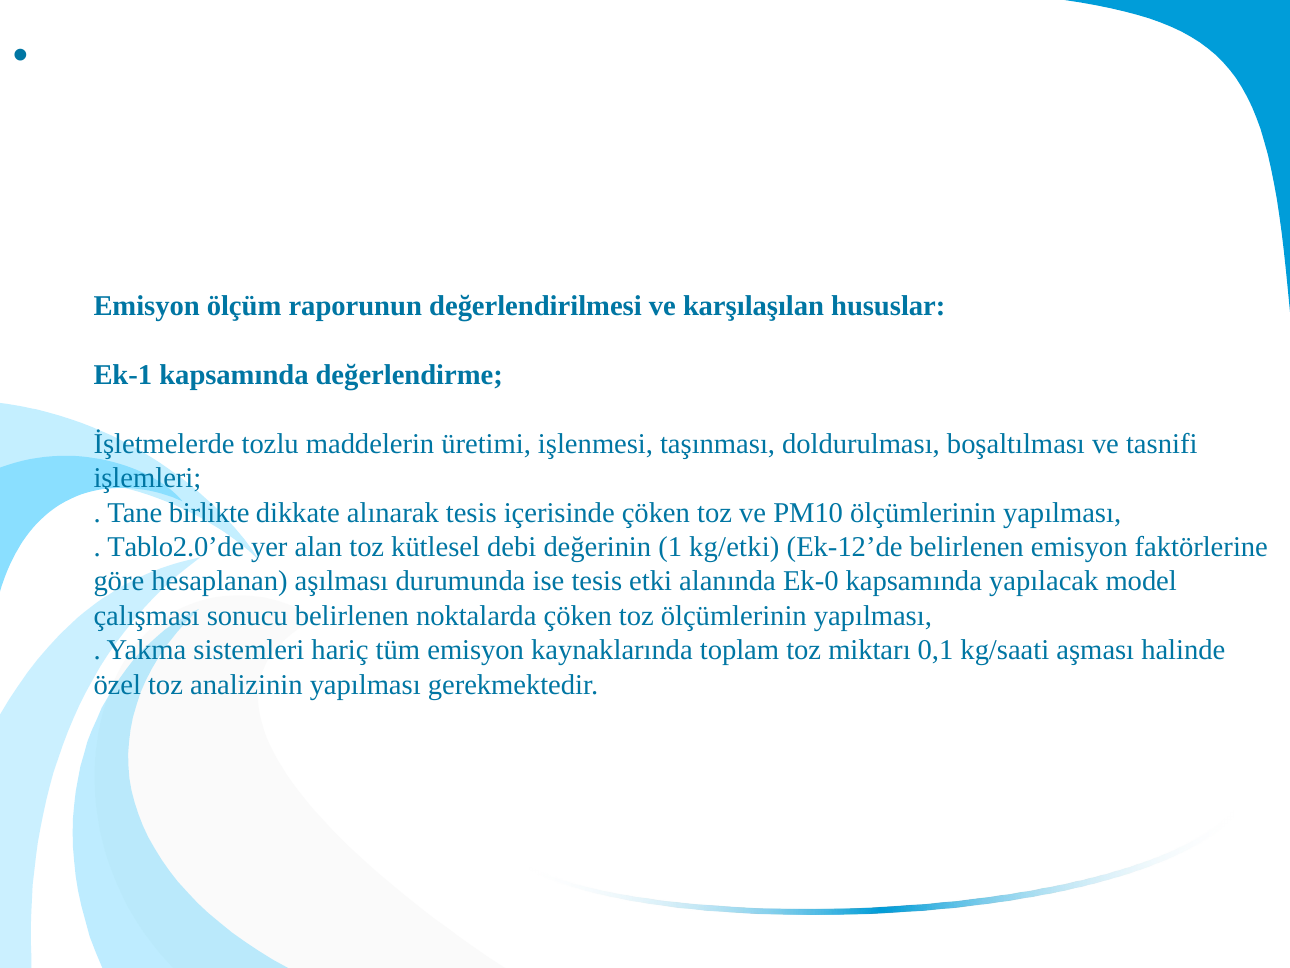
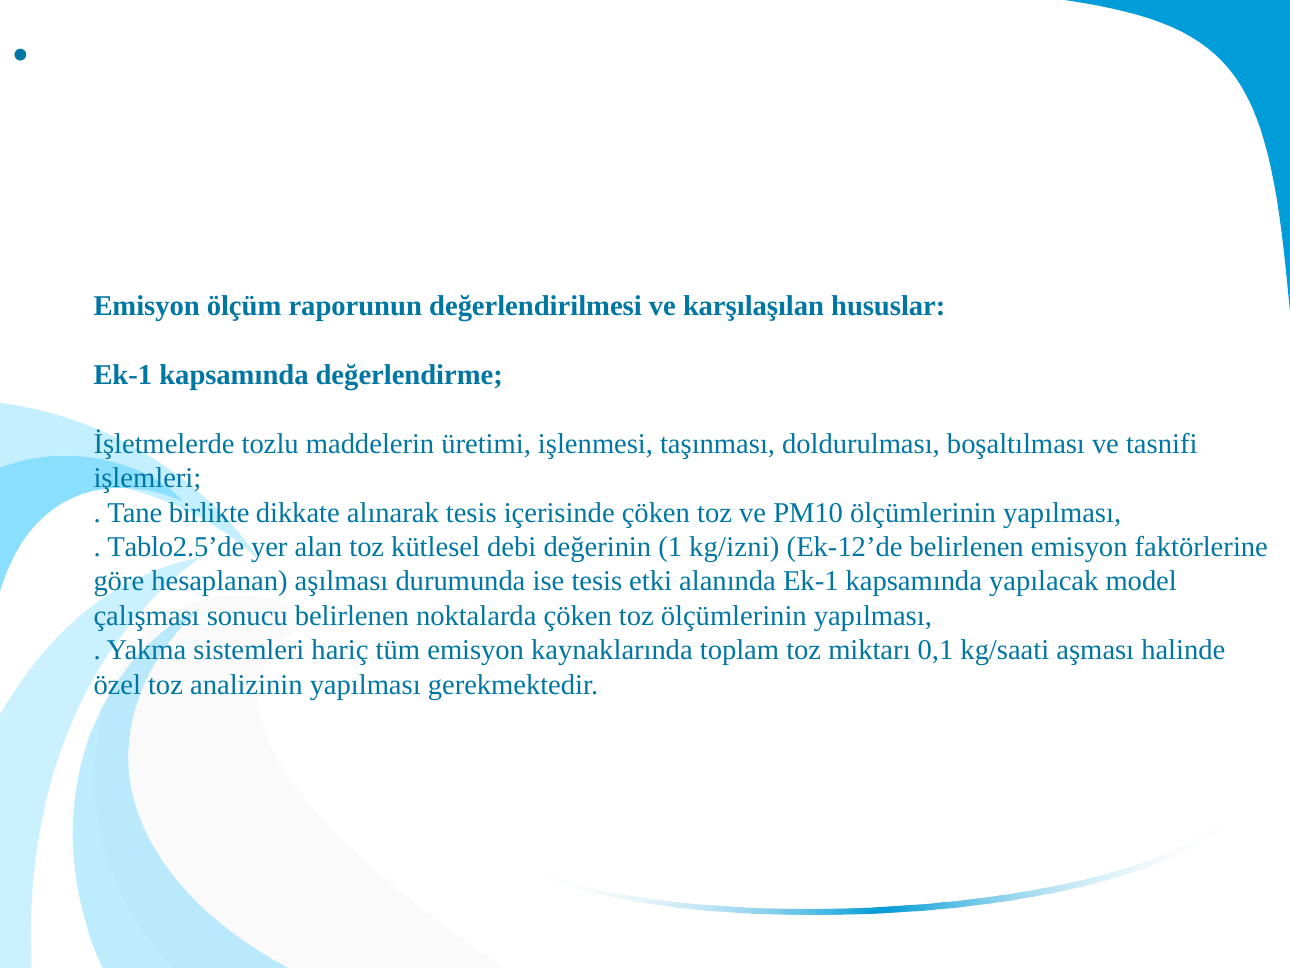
Tablo2.0’de: Tablo2.0’de -> Tablo2.5’de (176, 547)
kg/etki: kg/etki -> kg/izni (734, 547)
alanında Ek-0: Ek-0 -> Ek-1 (811, 581)
